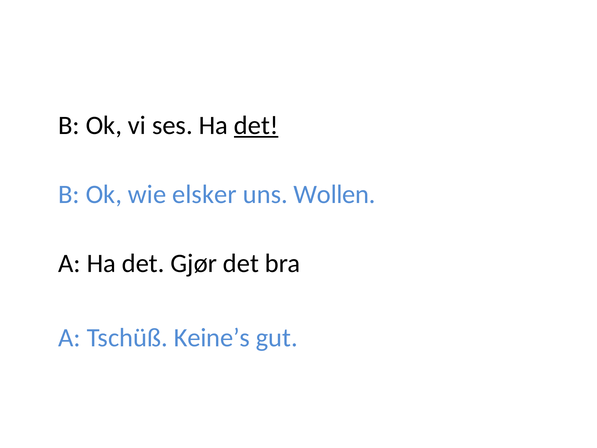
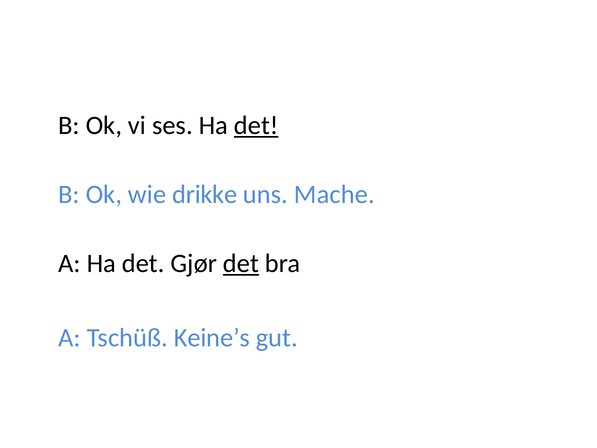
elsker: elsker -> drikke (205, 194)
Wollen: Wollen -> Mache (334, 194)
det underline: none -> present (241, 263)
